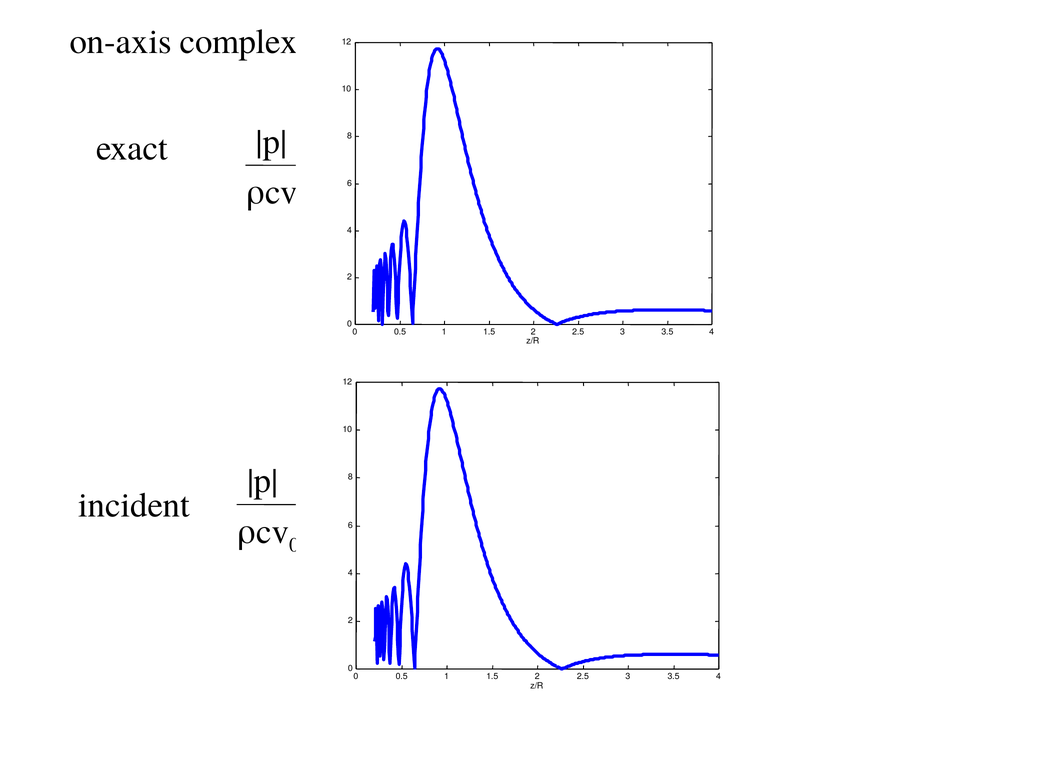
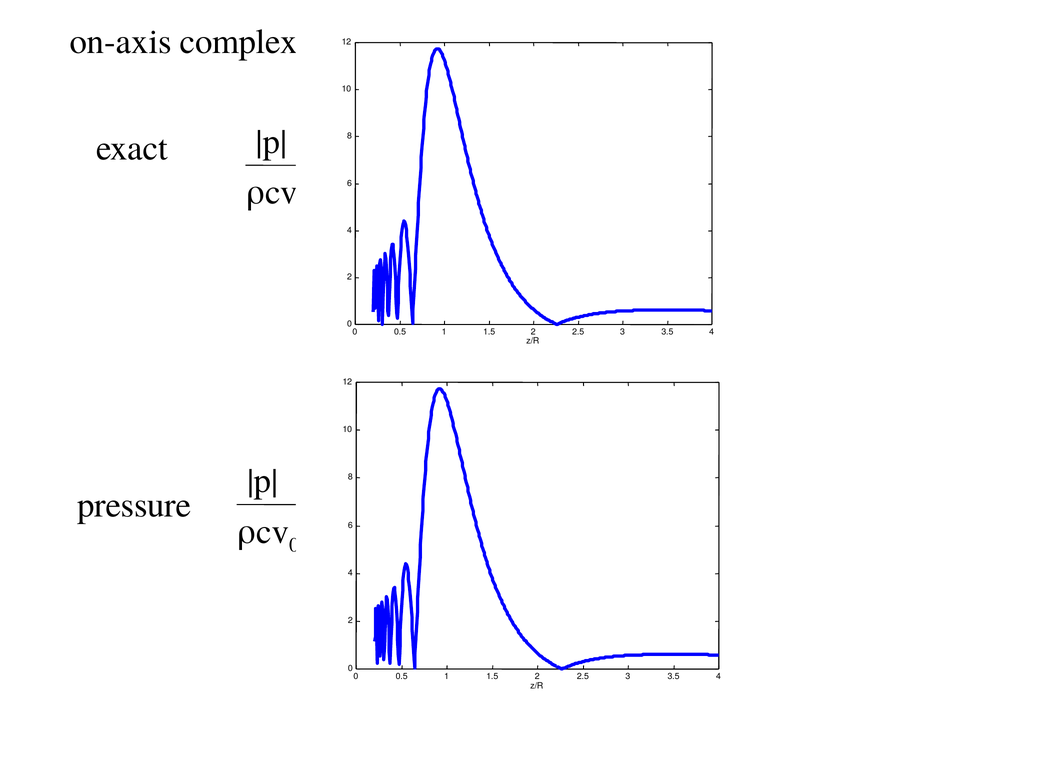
incident: incident -> pressure (134, 505)
